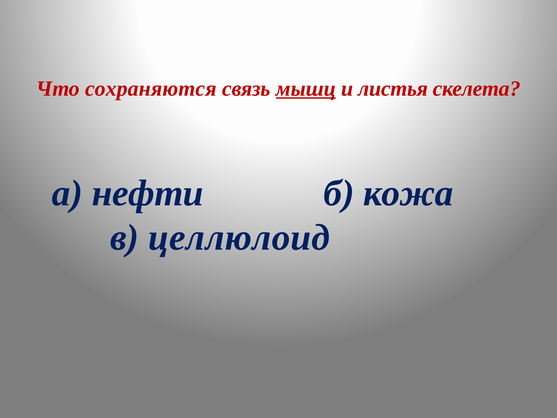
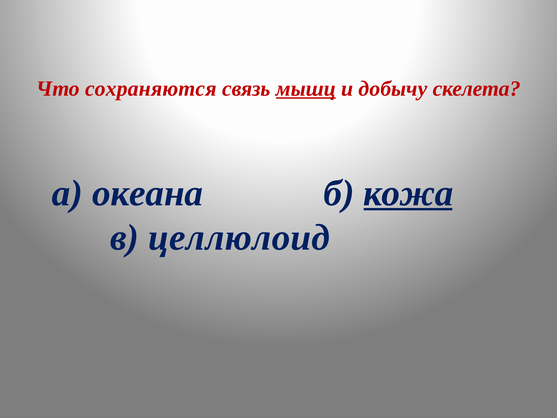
листья: листья -> добычу (393, 89)
нефти: нефти -> океана (148, 193)
кожа underline: none -> present (408, 193)
